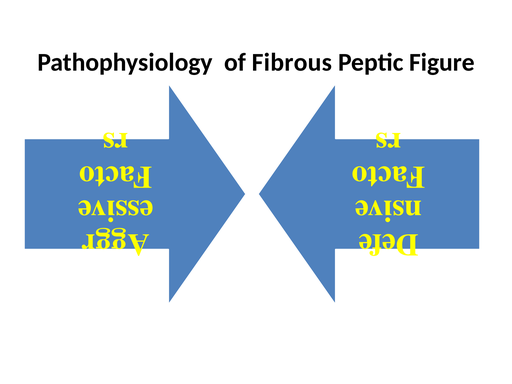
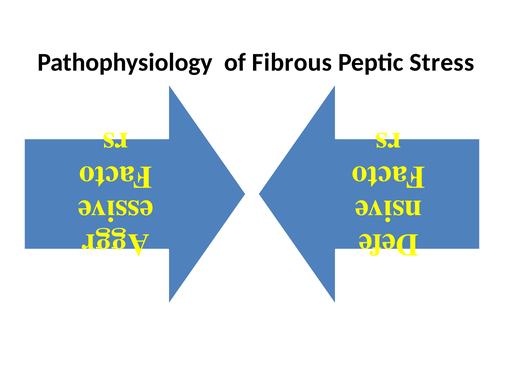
Figure: Figure -> Stress (442, 62)
